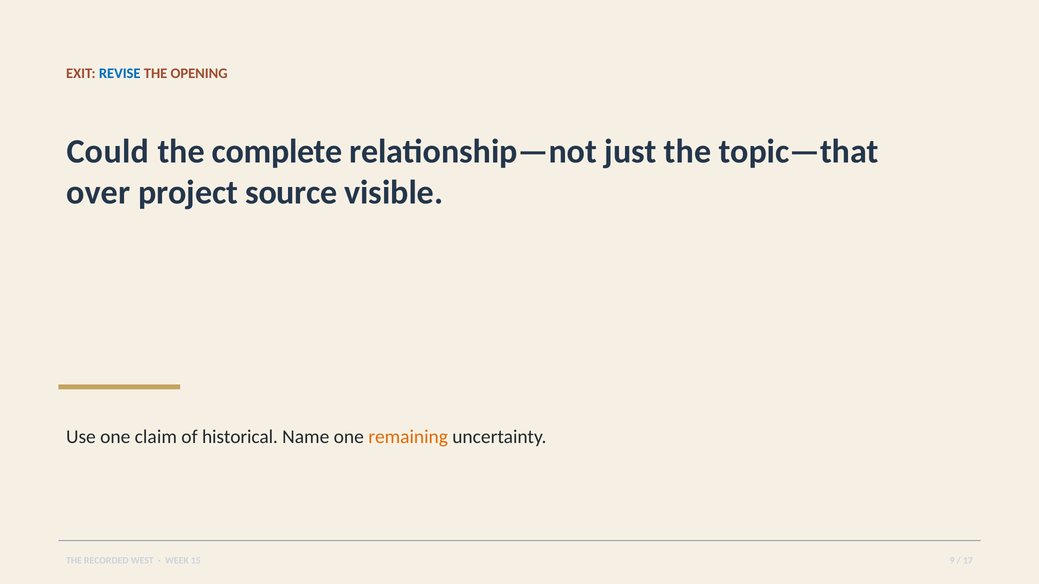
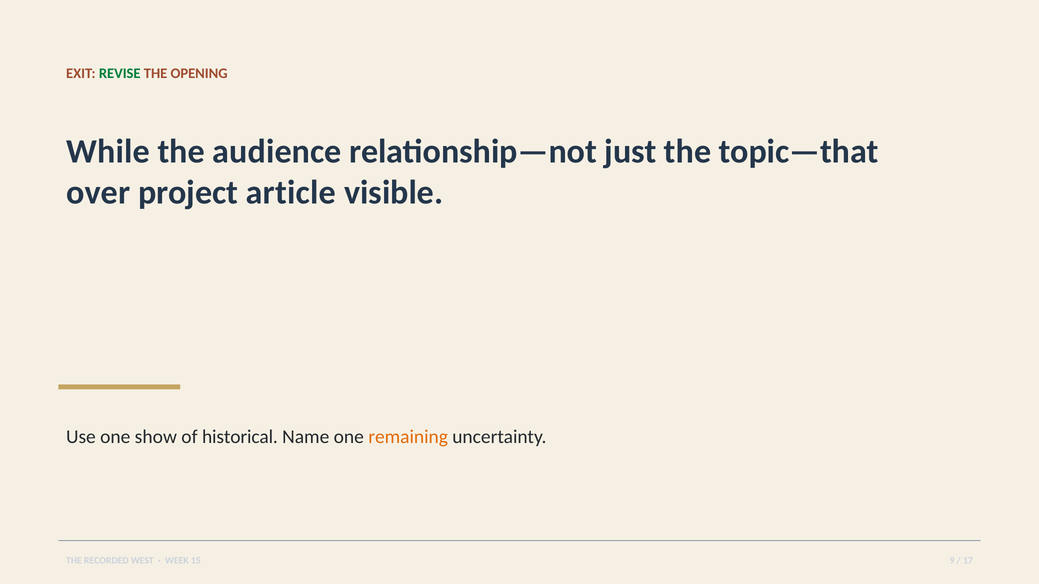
REVISE colour: blue -> green (120, 74)
Could: Could -> While (108, 152)
complete: complete -> audience (277, 152)
source: source -> article (291, 193)
claim: claim -> show (156, 437)
